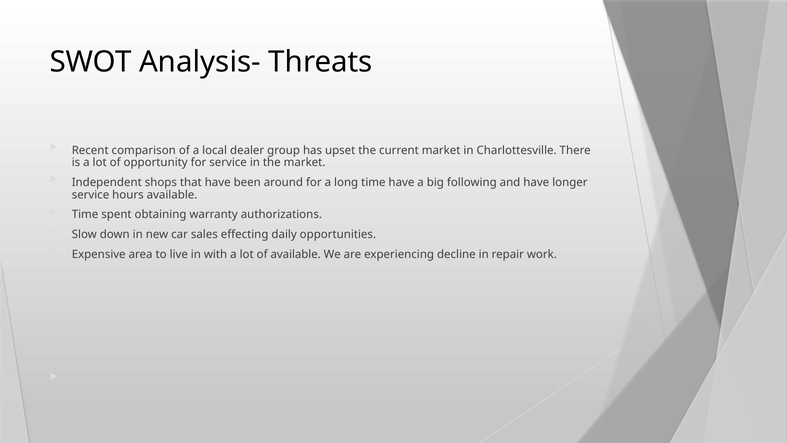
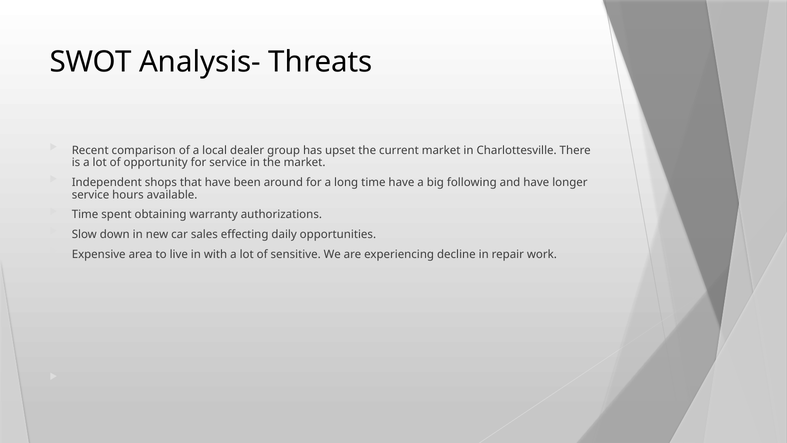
of available: available -> sensitive (296, 254)
